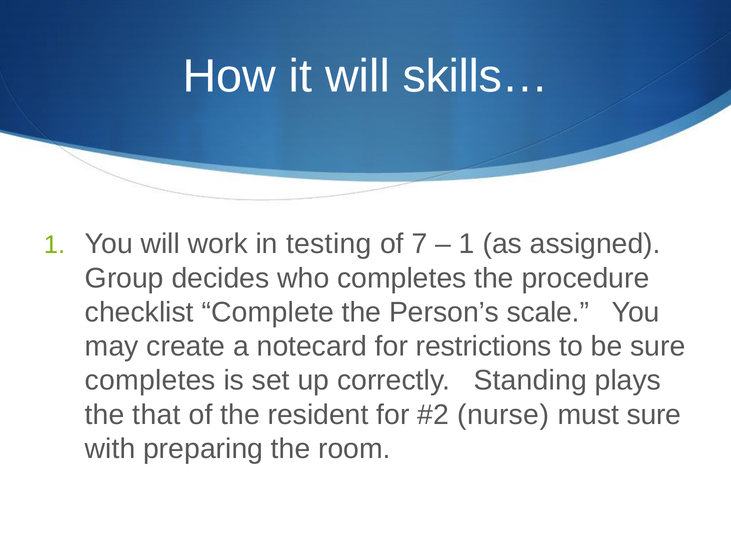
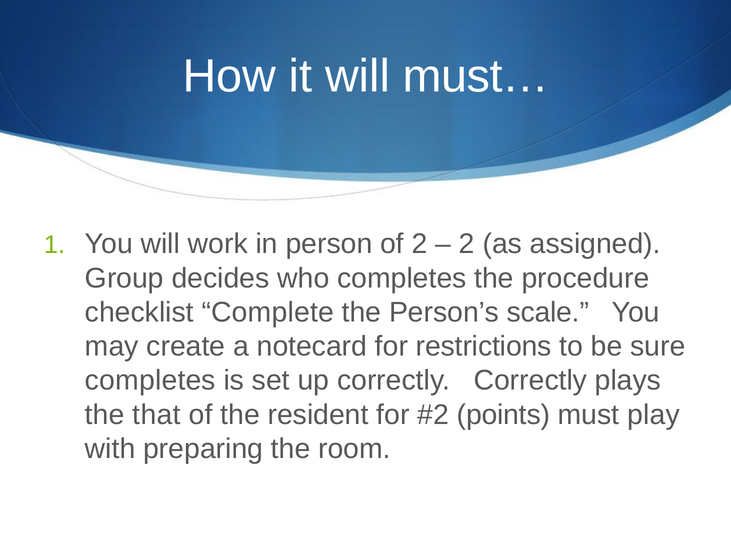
skills…: skills… -> must… (476, 77)
testing: testing -> person (329, 244)
of 7: 7 -> 2 (420, 244)
1: 1 -> 2 (467, 244)
correctly Standing: Standing -> Correctly (530, 381)
nurse: nurse -> points (503, 415)
must sure: sure -> play (654, 415)
